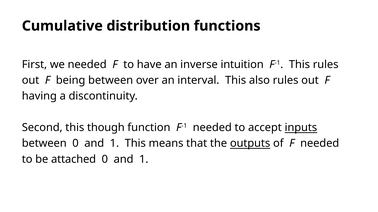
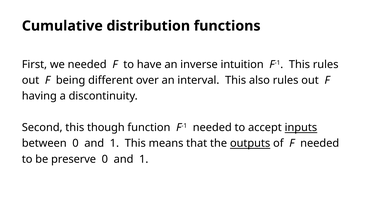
being between: between -> different (111, 80)
attached: attached -> preserve (74, 160)
